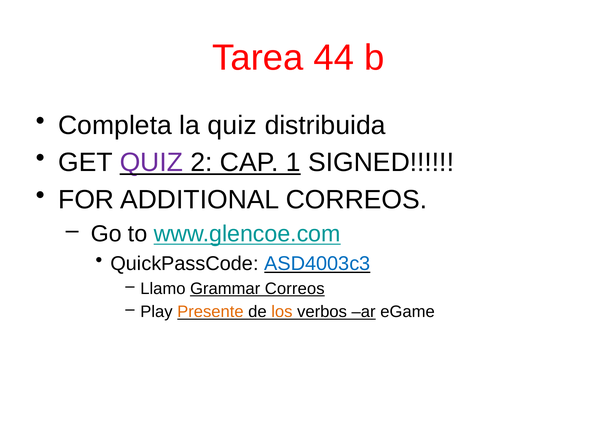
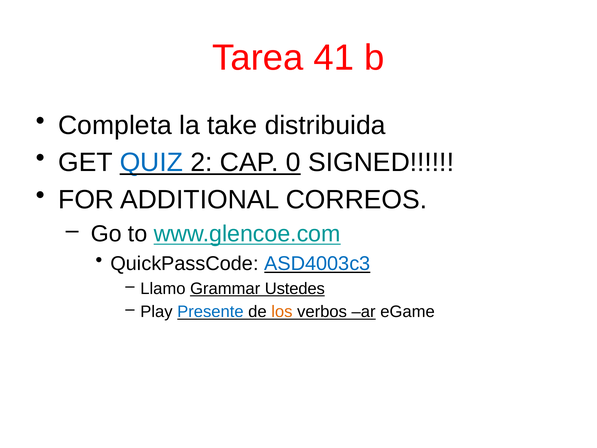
44: 44 -> 41 (334, 58)
la quiz: quiz -> take (232, 125)
QUIZ colour: purple -> blue (151, 162)
1: 1 -> 0 (293, 162)
Grammar Correos: Correos -> Ustedes (295, 288)
Presente colour: orange -> blue (210, 312)
